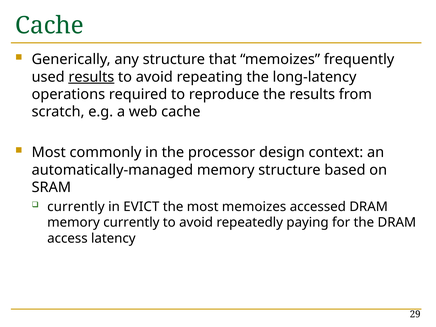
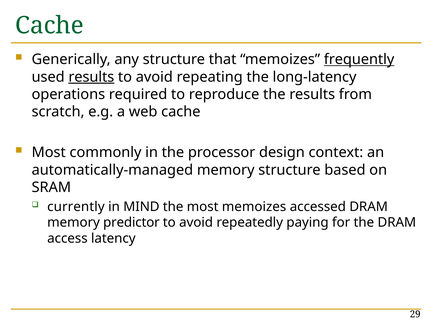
frequently underline: none -> present (359, 59)
EVICT: EVICT -> MIND (141, 207)
memory currently: currently -> predictor (131, 223)
